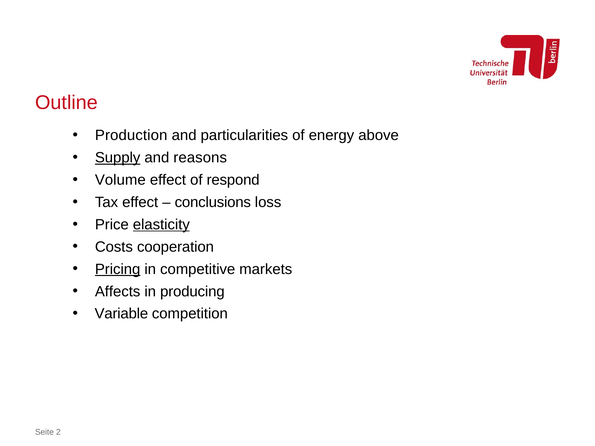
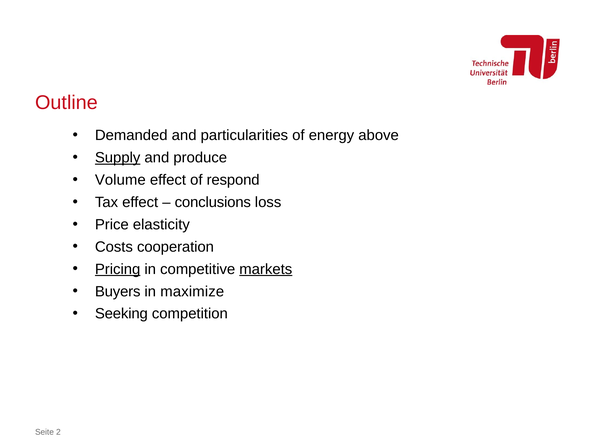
Production: Production -> Demanded (131, 136)
reasons: reasons -> produce (200, 158)
elasticity underline: present -> none (161, 225)
markets underline: none -> present (266, 269)
Affects: Affects -> Buyers (118, 292)
producing: producing -> maximize (192, 292)
Variable: Variable -> Seeking (121, 314)
